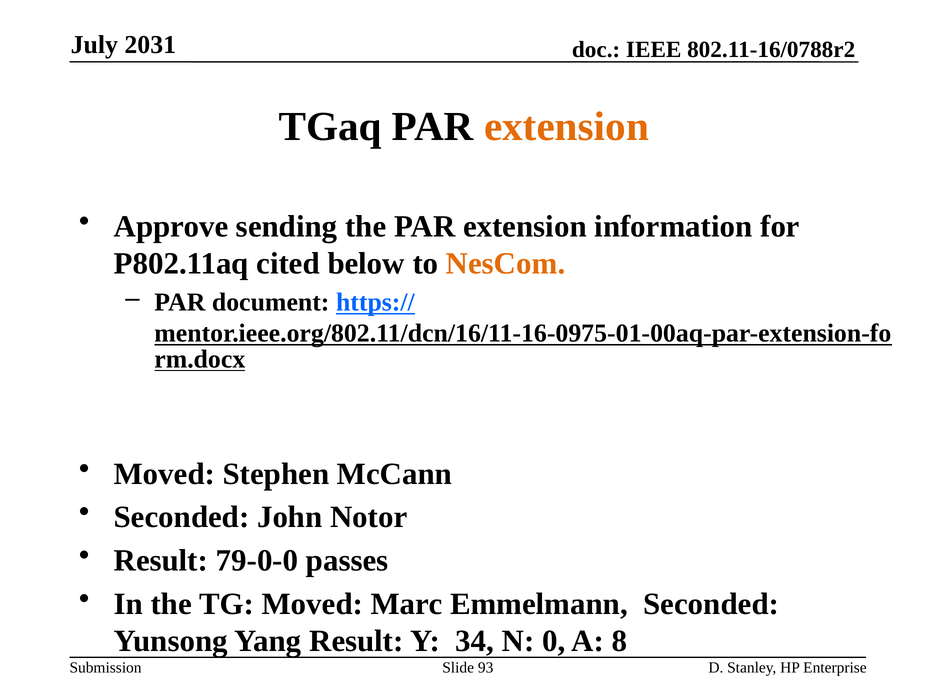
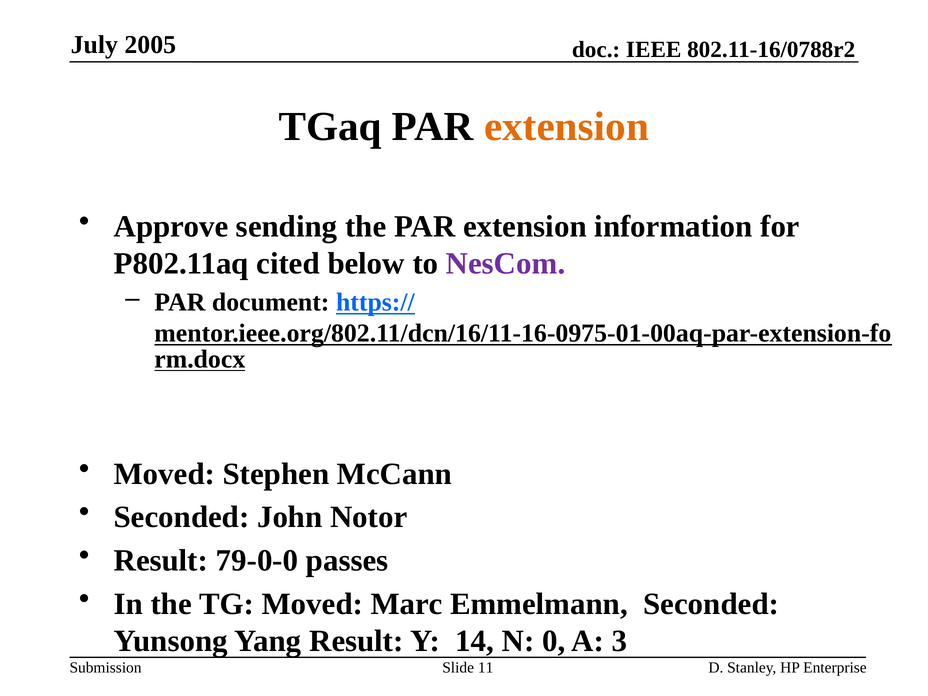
2031: 2031 -> 2005 (150, 45)
NesCom colour: orange -> purple (506, 264)
34: 34 -> 14 (475, 641)
8: 8 -> 3 (619, 641)
93: 93 -> 11 (486, 668)
